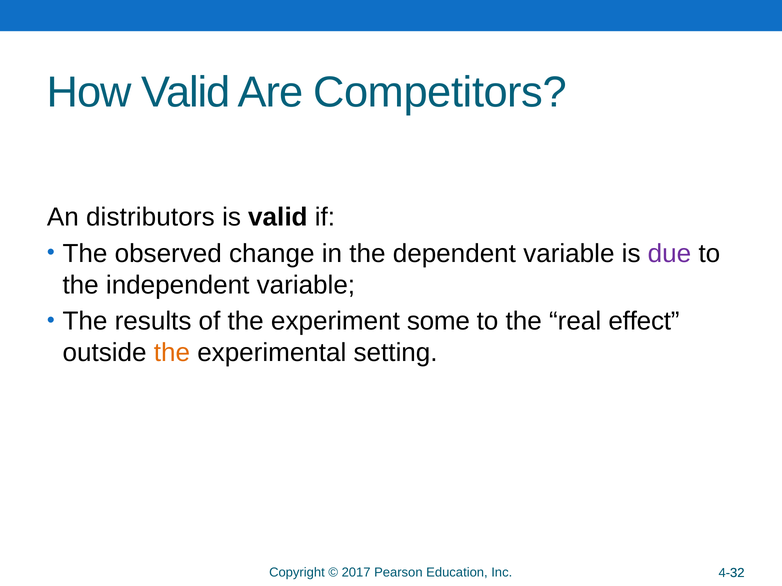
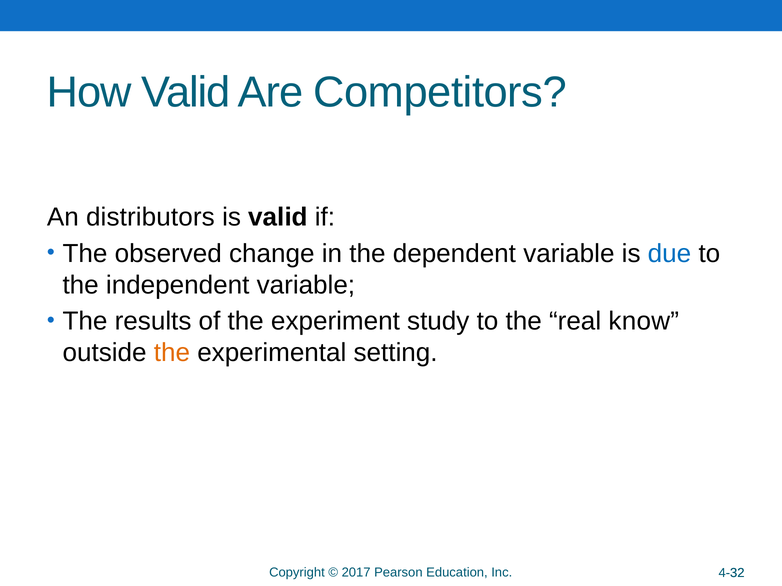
due colour: purple -> blue (669, 254)
some: some -> study (438, 322)
effect: effect -> know (644, 322)
